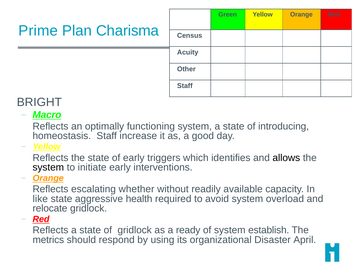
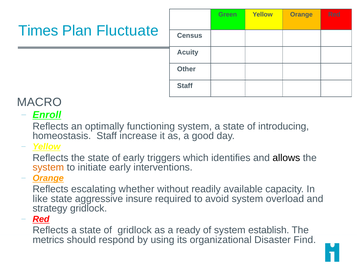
Prime: Prime -> Times (38, 31)
Charisma: Charisma -> Fluctuate (127, 31)
BRIGHT: BRIGHT -> MACRO (39, 102)
Macro: Macro -> Enroll (47, 115)
system colour: black -> orange (48, 167)
health: health -> insure (139, 199)
relocate: relocate -> strategy (50, 208)
April: April -> Find (305, 239)
